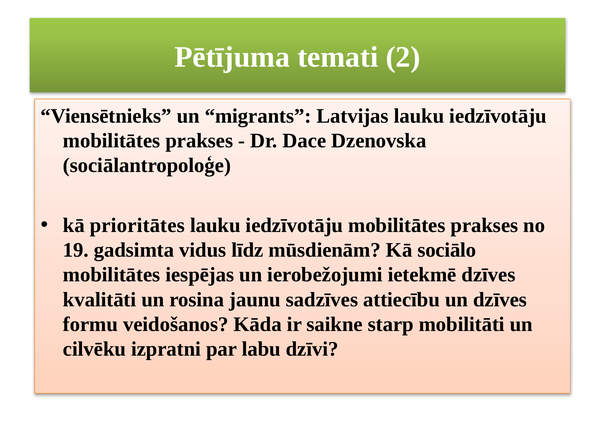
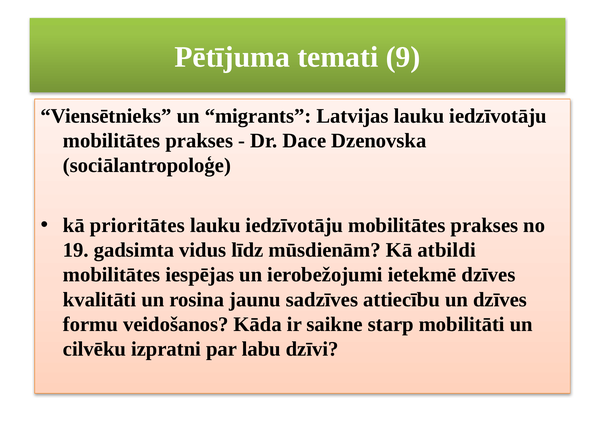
2: 2 -> 9 (403, 57)
sociālo: sociālo -> atbildi (447, 250)
